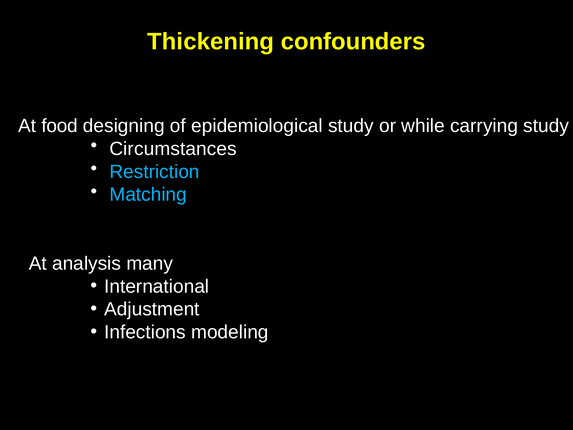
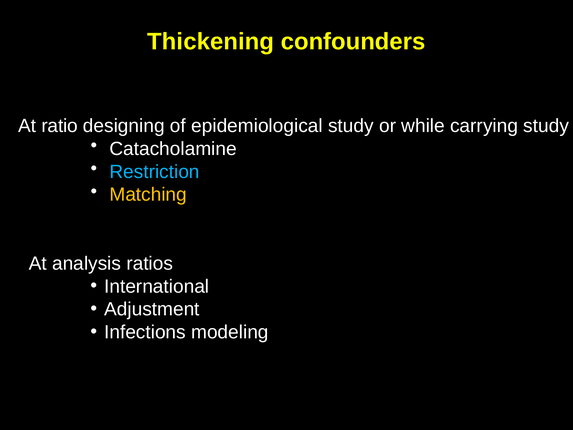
food: food -> ratio (60, 126)
Circumstances: Circumstances -> Catacholamine (173, 149)
Matching colour: light blue -> yellow (148, 195)
many: many -> ratios (150, 263)
